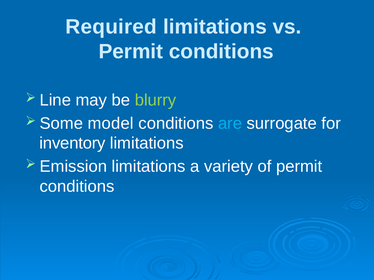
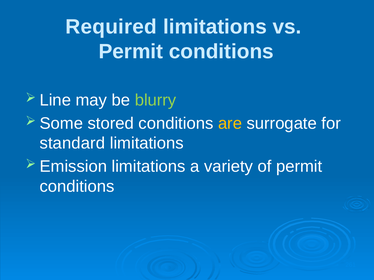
model: model -> stored (111, 124)
are colour: light blue -> yellow (230, 124)
inventory: inventory -> standard (72, 144)
